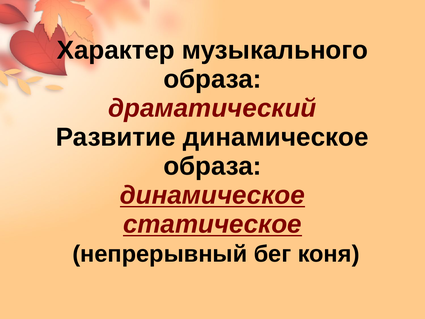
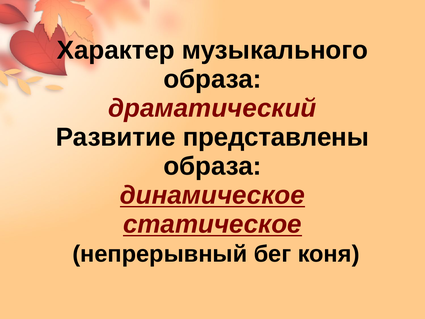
Развитие динамическое: динамическое -> представлены (276, 137)
